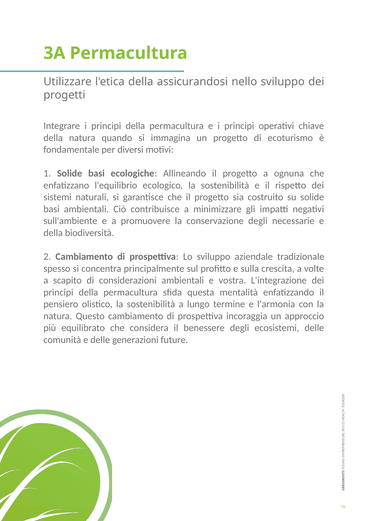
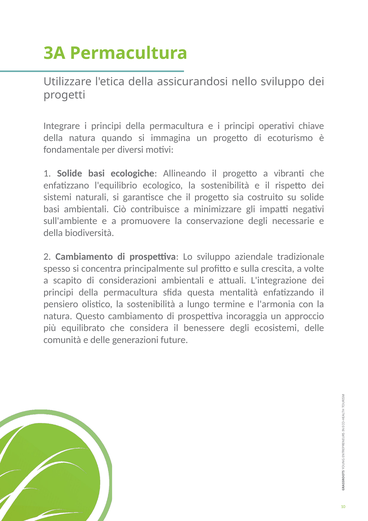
ognuna: ognuna -> vibranti (289, 173)
vostra: vostra -> attuali (232, 280)
